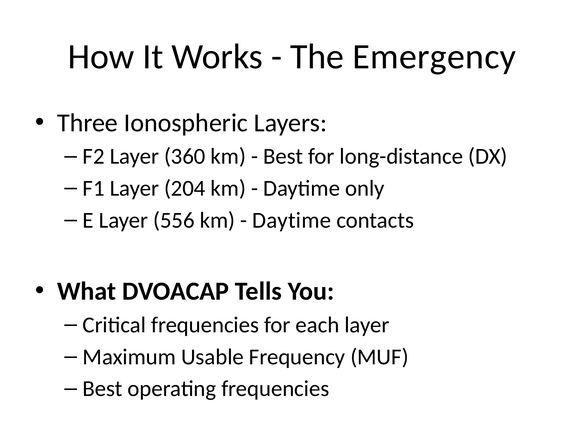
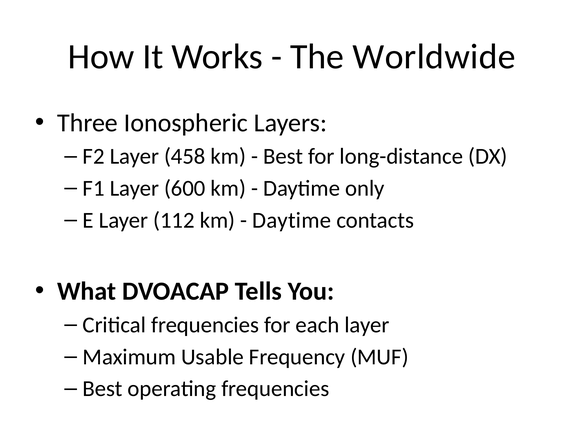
Emergency: Emergency -> Worldwide (434, 57)
360: 360 -> 458 (185, 156)
204: 204 -> 600 (185, 188)
556: 556 -> 112 (174, 220)
